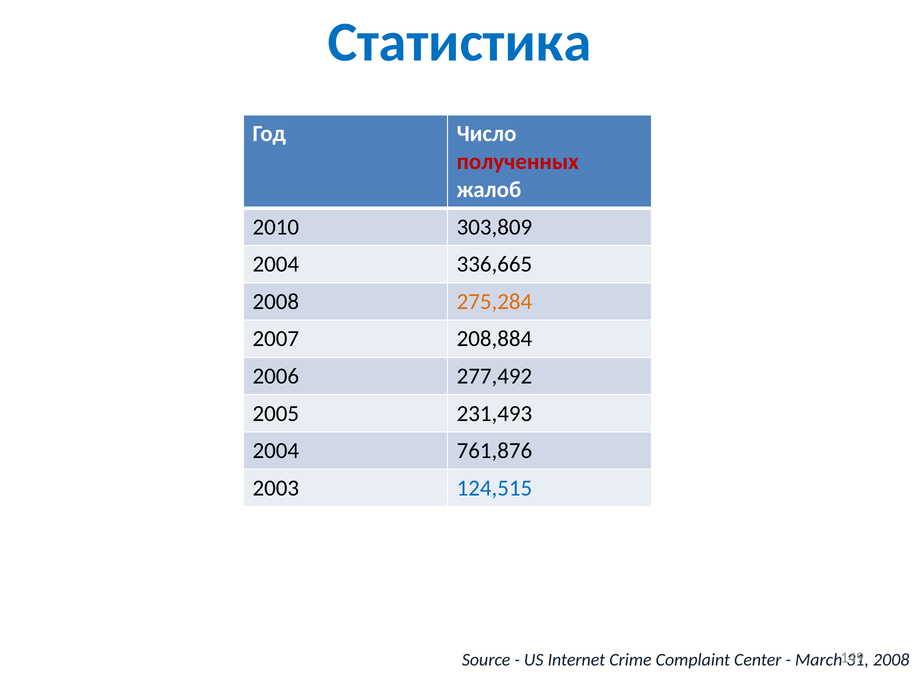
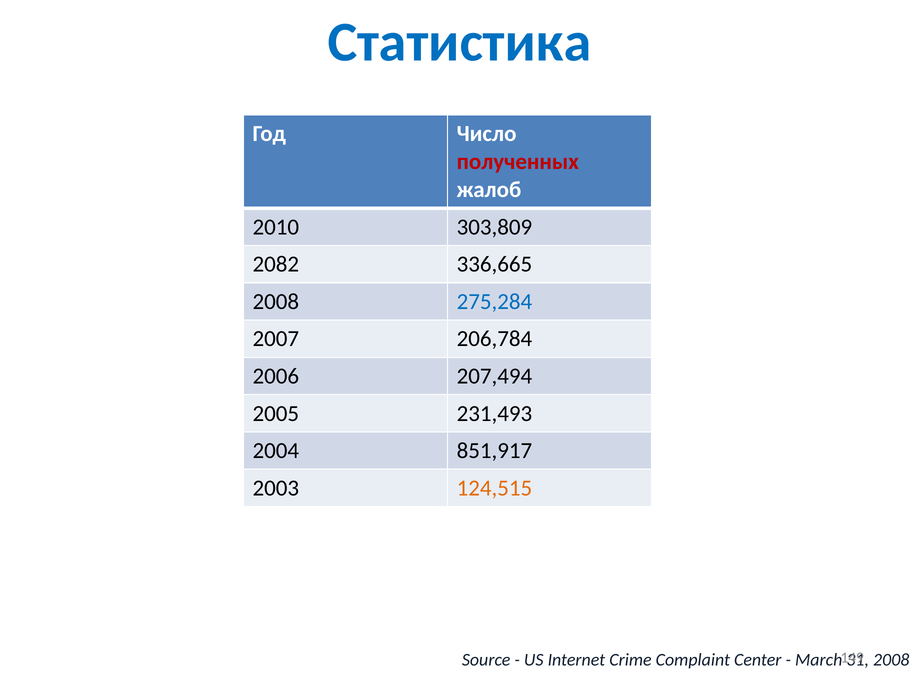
2004: 2004 -> 2082 (276, 264)
275,284 colour: orange -> blue (494, 302)
208,884: 208,884 -> 206,784 (494, 339)
277,492: 277,492 -> 207,494 (494, 376)
761,876: 761,876 -> 851,917 (494, 451)
124,515 colour: blue -> orange (494, 488)
